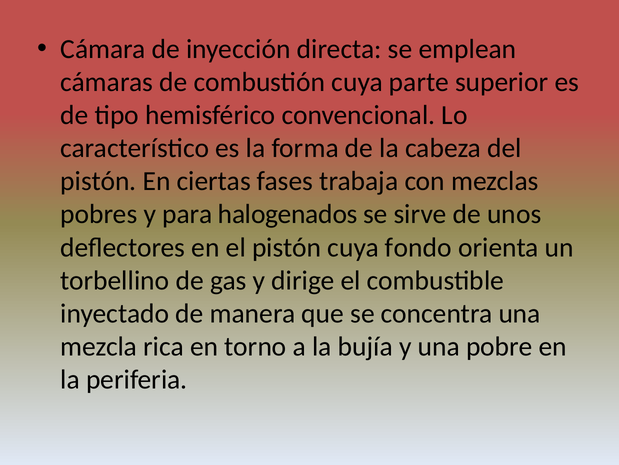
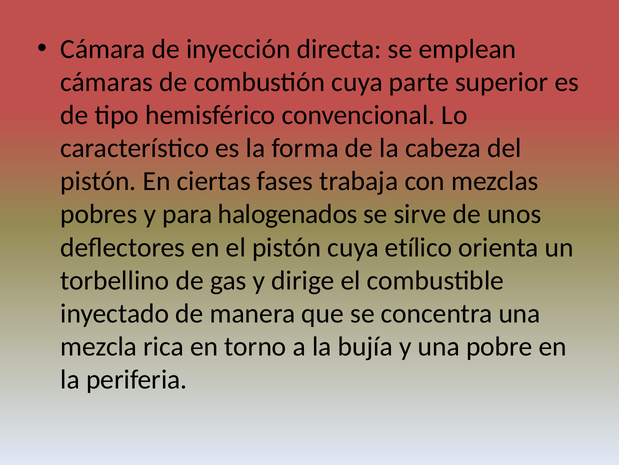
fondo: fondo -> etílico (419, 247)
